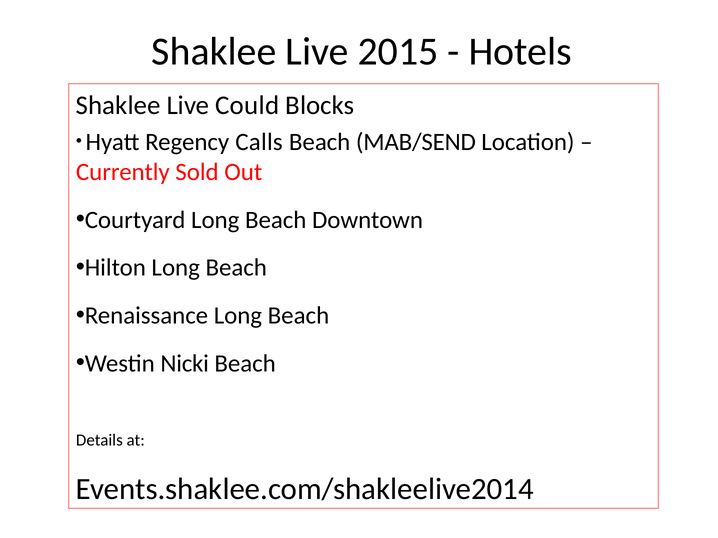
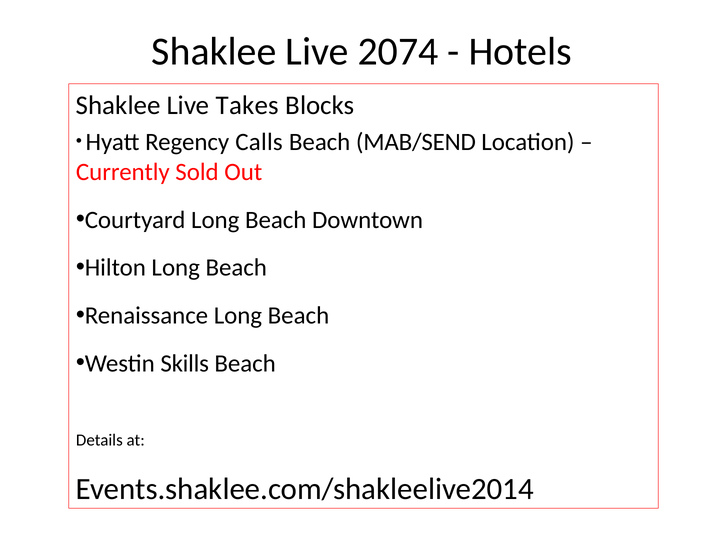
2015: 2015 -> 2074 (398, 52)
Could: Could -> Takes (247, 105)
Nicki: Nicki -> Skills (185, 364)
